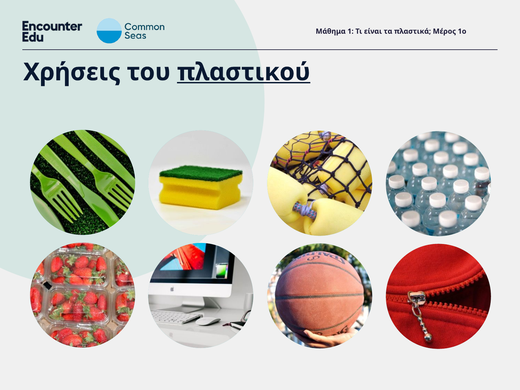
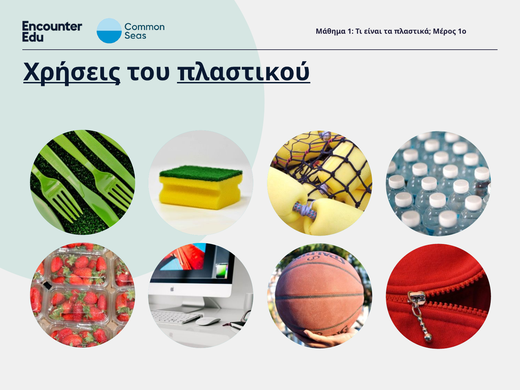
Χρήσεις underline: none -> present (72, 72)
